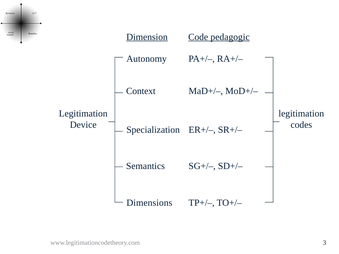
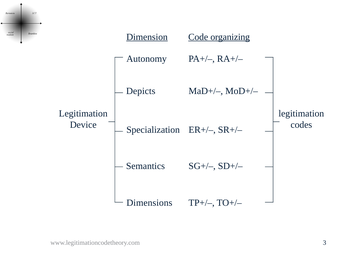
pedagogic: pedagogic -> organizing (230, 37)
Context: Context -> Depicts (141, 91)
